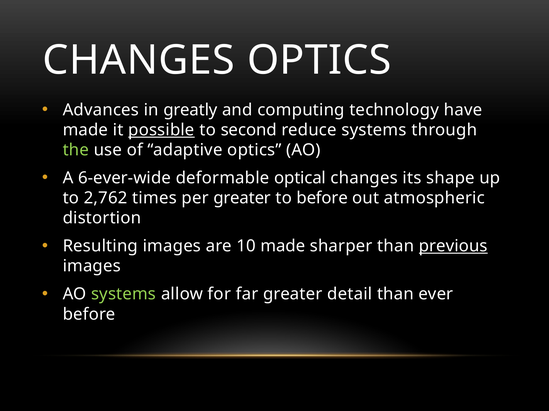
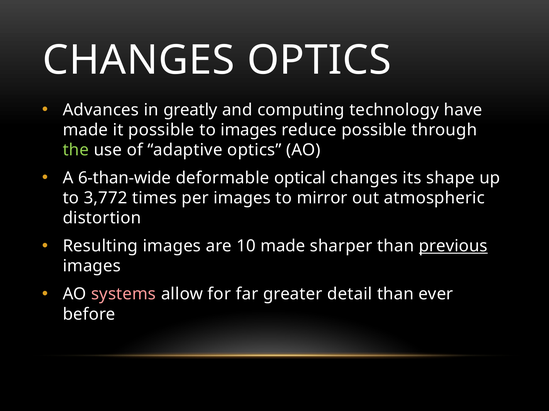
possible underline: present -> none (161, 130)
to second: second -> images (249, 130)
reduce systems: systems -> possible (374, 130)
6-ever-wide: 6-ever-wide -> 6-than-wide (125, 178)
2,762: 2,762 -> 3,772 (106, 198)
per greater: greater -> images (242, 198)
to before: before -> mirror (322, 198)
systems colour: light green -> pink (124, 295)
